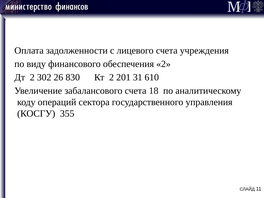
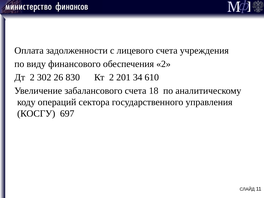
31: 31 -> 34 (138, 77)
355: 355 -> 697 (67, 114)
